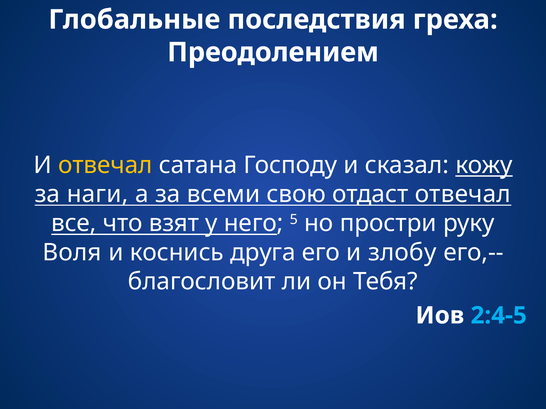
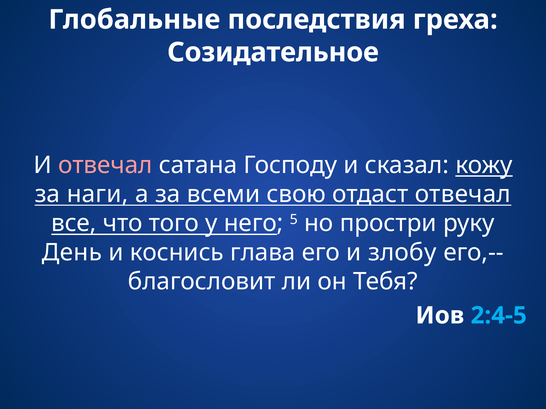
Преодолением: Преодолением -> Созидательное (273, 52)
отвечал colour: yellow -> pink (105, 165)
взят: взят -> того (174, 224)
Воля: Воля -> День (72, 253)
друга: друга -> глава (263, 253)
